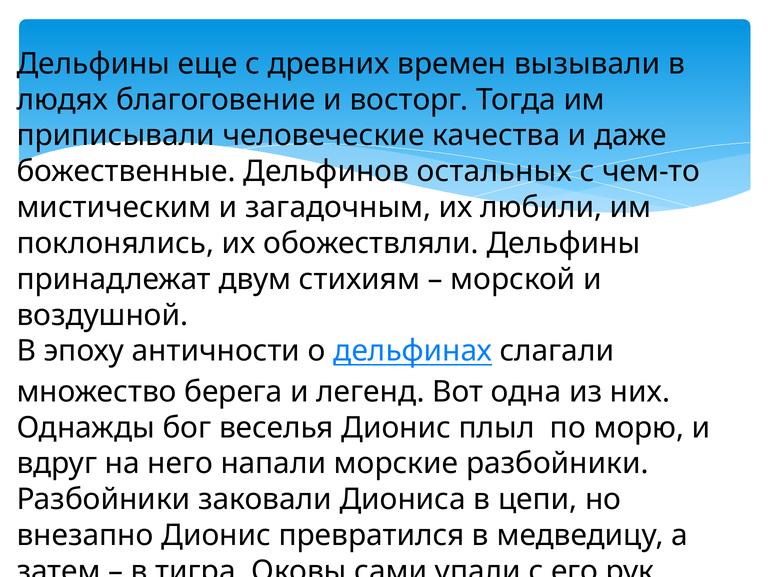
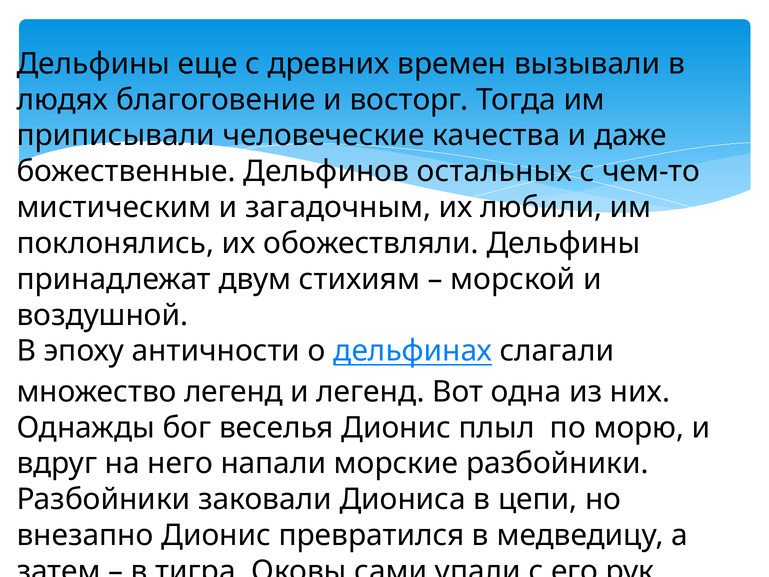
множество берега: берега -> легенд (234, 392)
